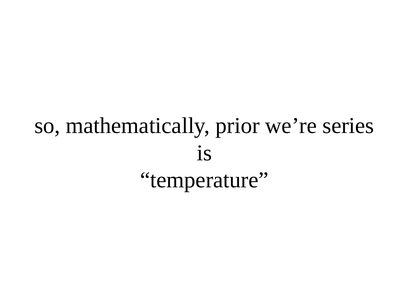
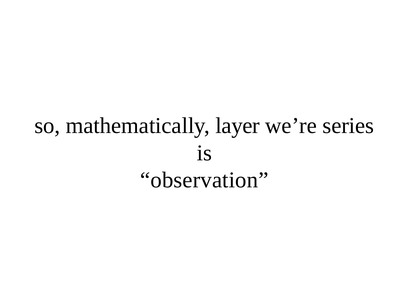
prior: prior -> layer (238, 126)
temperature: temperature -> observation (204, 181)
